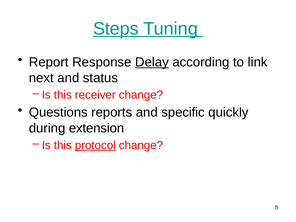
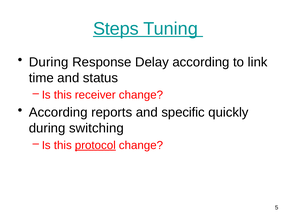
Report: Report -> During (49, 62)
Delay underline: present -> none (152, 62)
next: next -> time (41, 78)
Questions: Questions -> According (58, 112)
extension: extension -> switching (96, 128)
